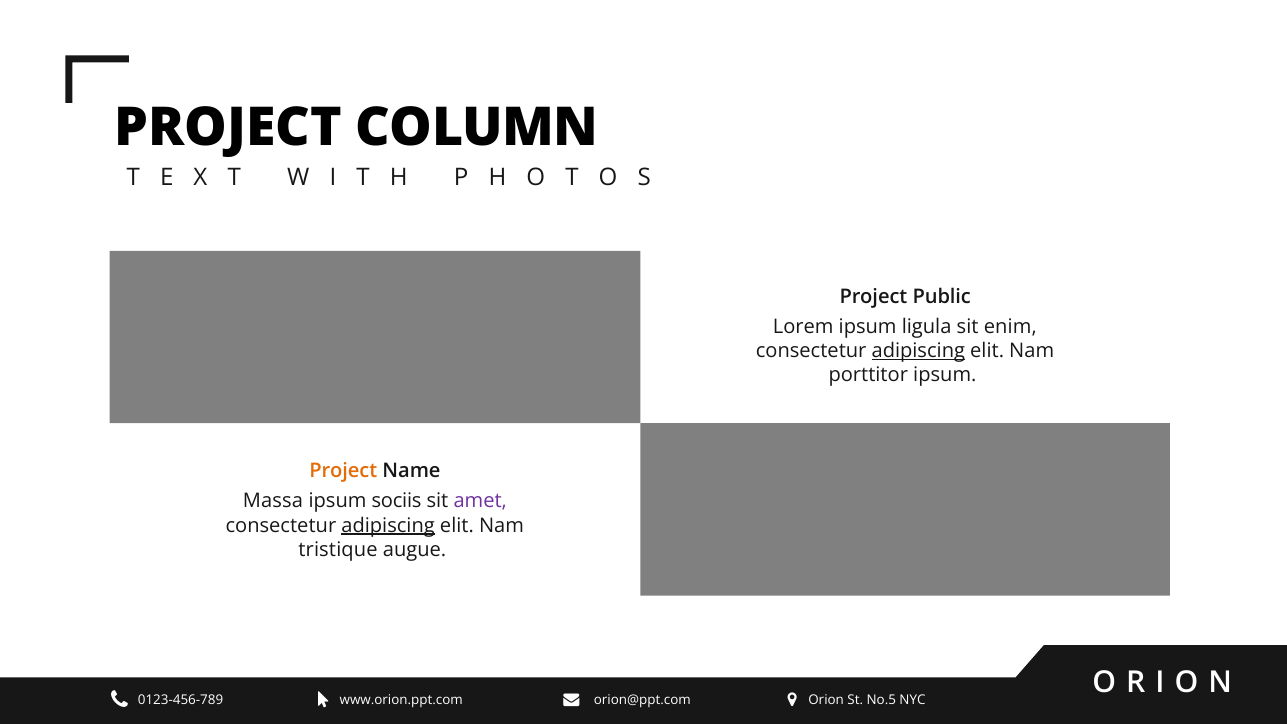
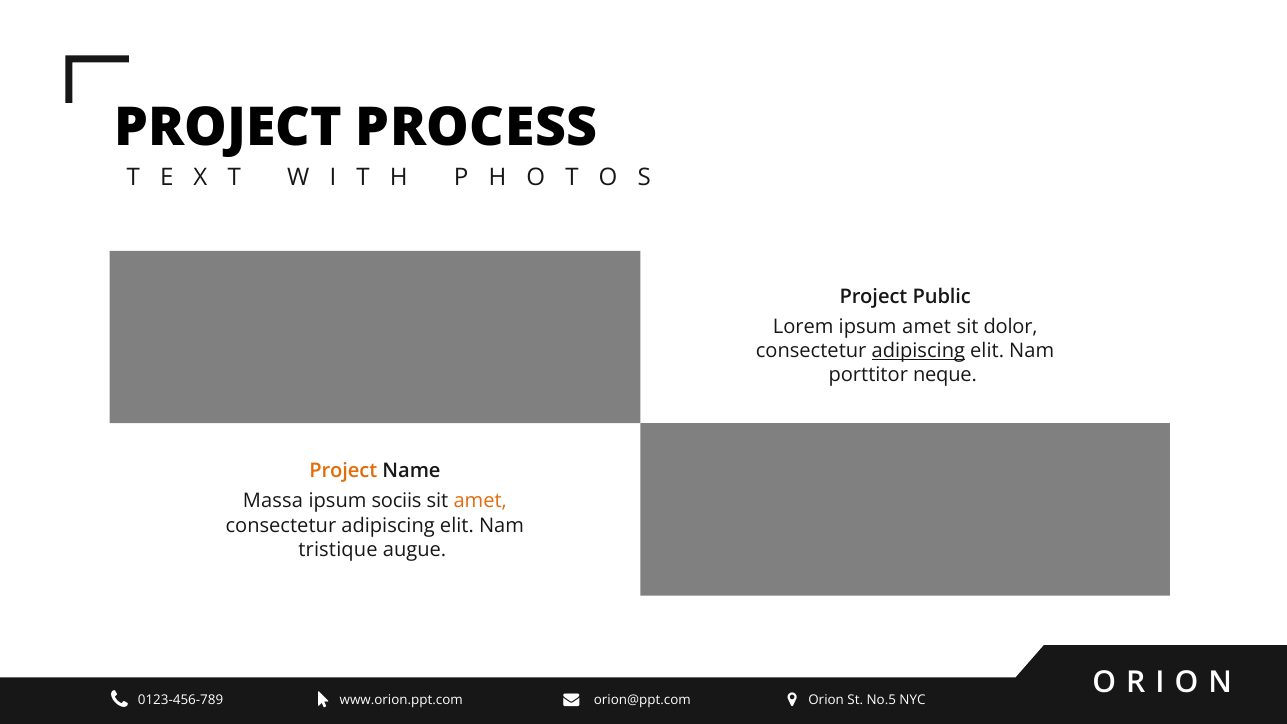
COLUMN: COLUMN -> PROCESS (477, 128)
ipsum ligula: ligula -> amet (927, 327)
enim: enim -> dolor (1011, 327)
porttitor ipsum: ipsum -> neque (945, 375)
amet colour: purple -> orange (480, 501)
adipiscing underline: present -> none (388, 525)
